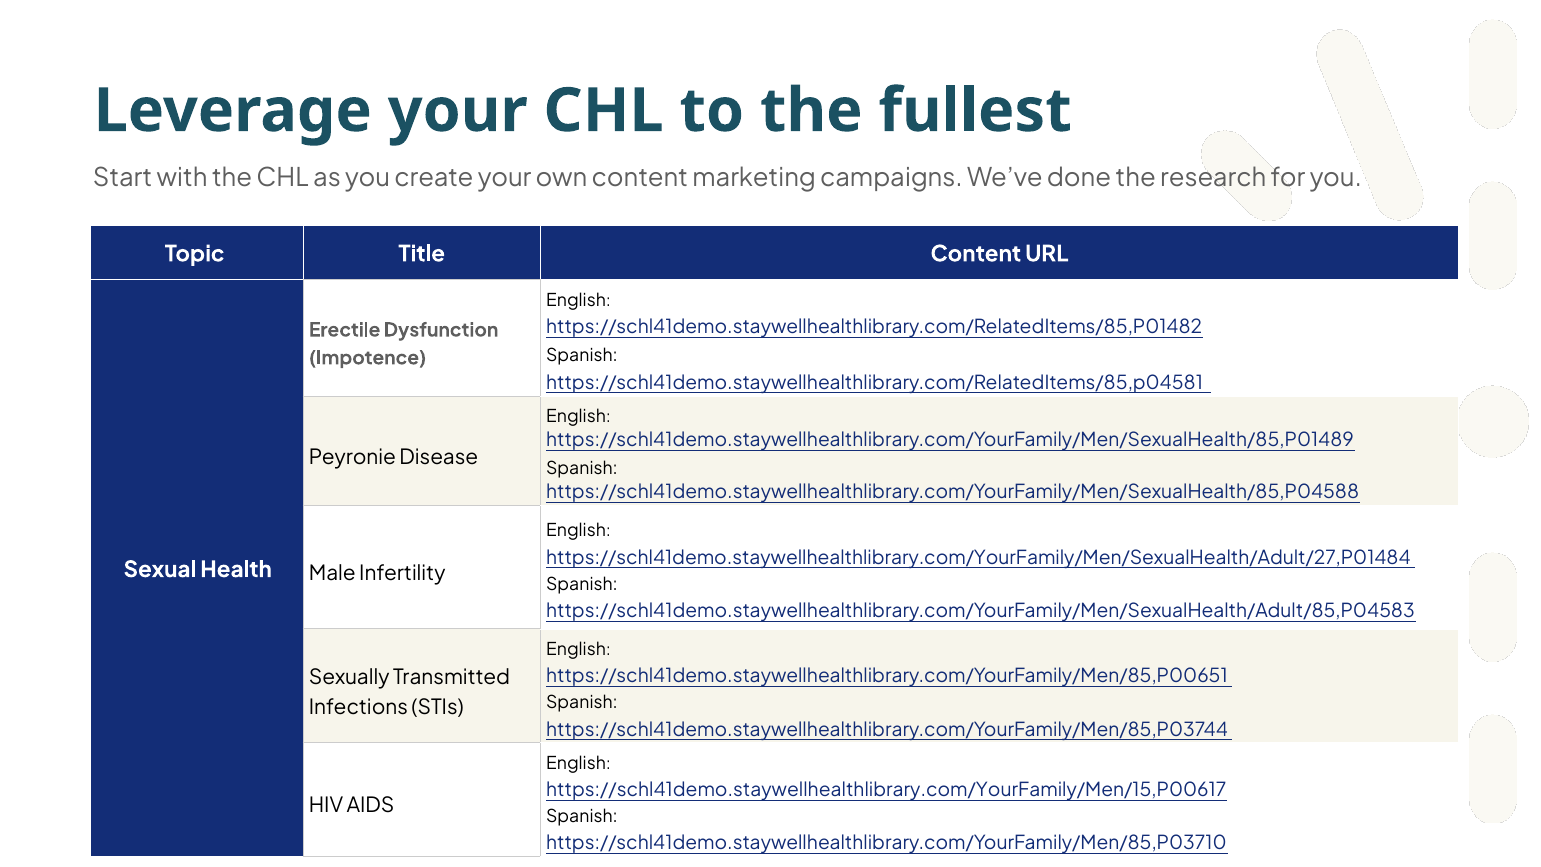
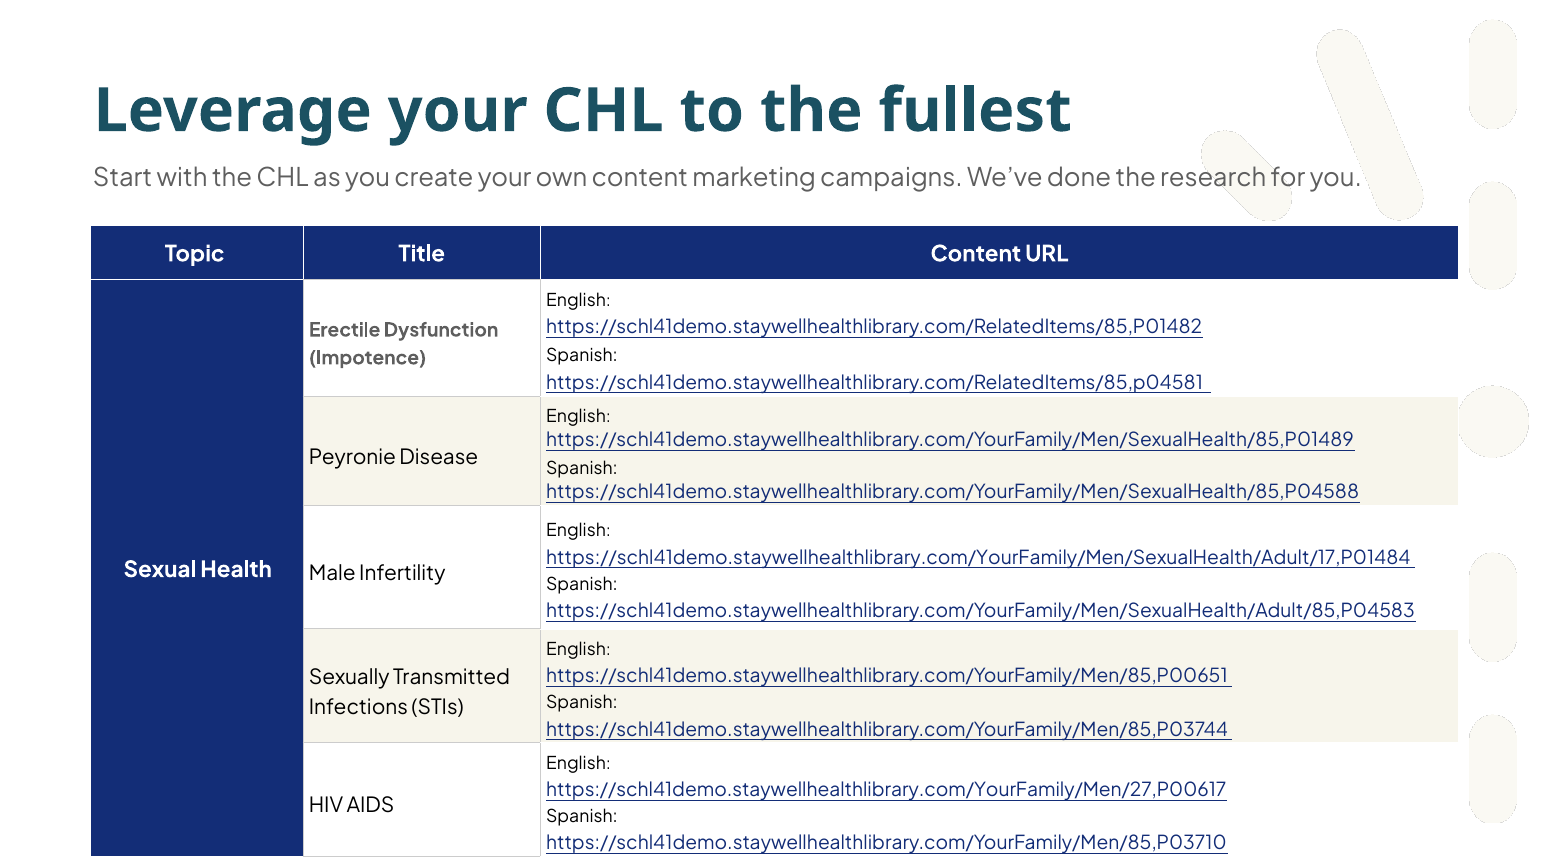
https://schl41demo.staywellhealthlibrary.com/YourFamily/Men/SexualHealth/Adult/27,P01484: https://schl41demo.staywellhealthlibrary.com/YourFamily/Men/SexualHealth/Adult/27,P01484 -> https://schl41demo.staywellhealthlibrary.com/YourFamily/Men/SexualHealth/Adult/17,P01484 (978, 558)
https://schl41demo.staywellhealthlibrary.com/YourFamily/Men/15,P00617: https://schl41demo.staywellhealthlibrary.com/YourFamily/Men/15,P00617 -> https://schl41demo.staywellhealthlibrary.com/YourFamily/Men/27,P00617 (886, 790)
